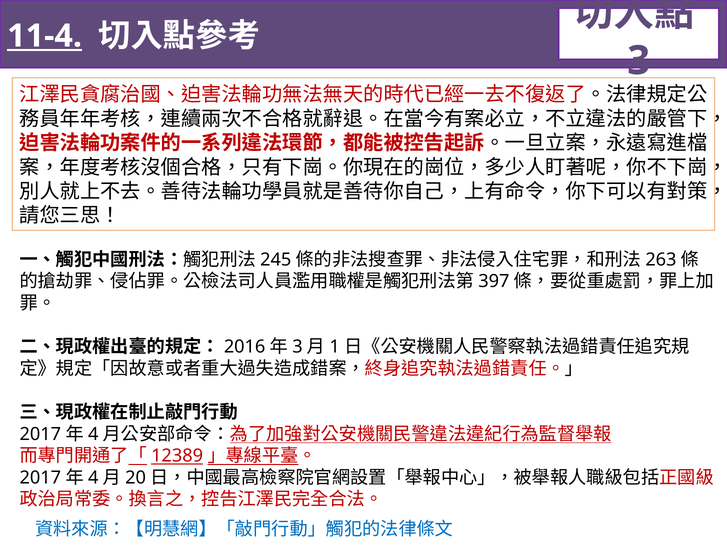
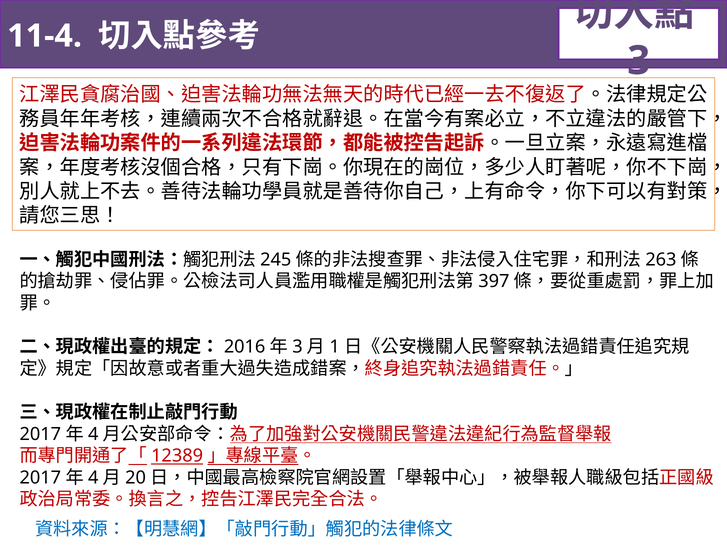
11-4 underline: present -> none (45, 36)
